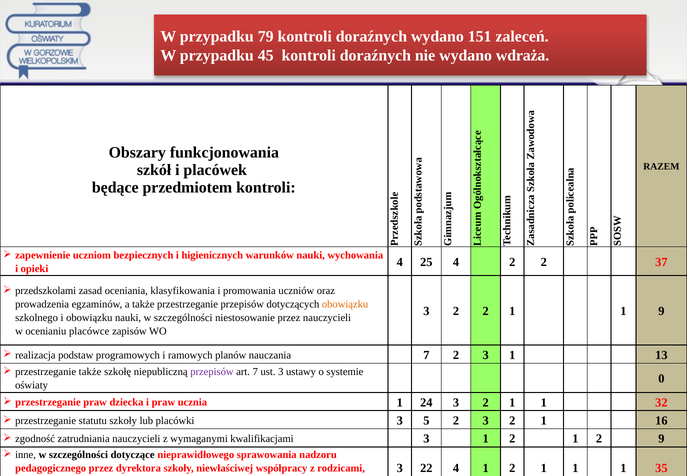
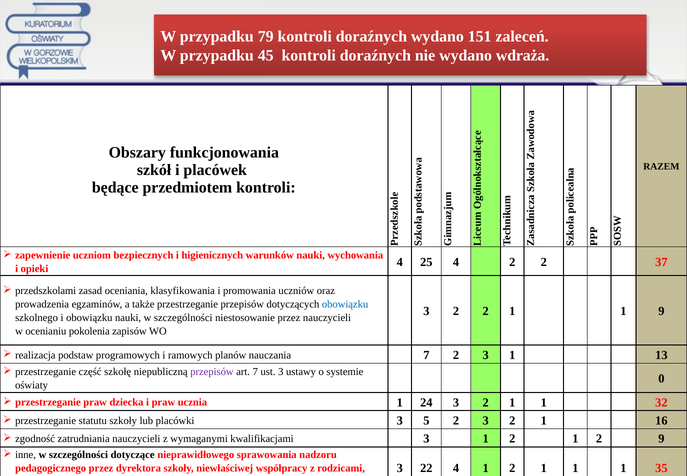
obowiązku colour: orange -> blue (345, 304)
placówce: placówce -> pokolenia (89, 331)
przestrzeganie także: także -> część (90, 372)
